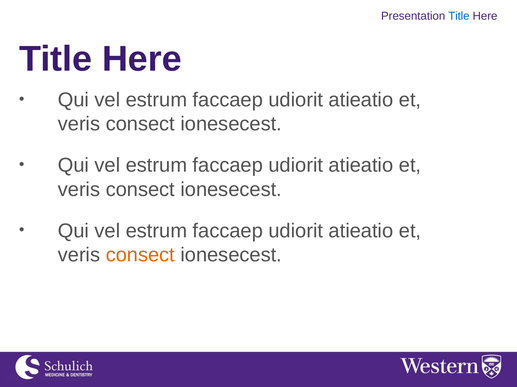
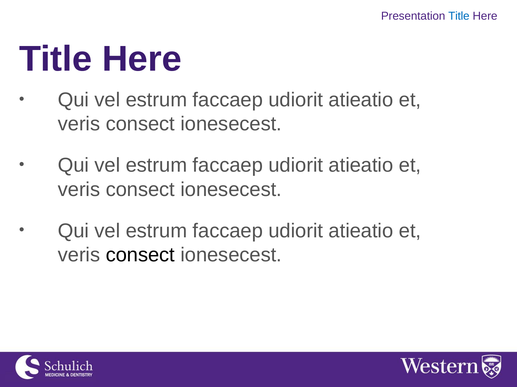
consect colour: orange -> black (140, 255)
